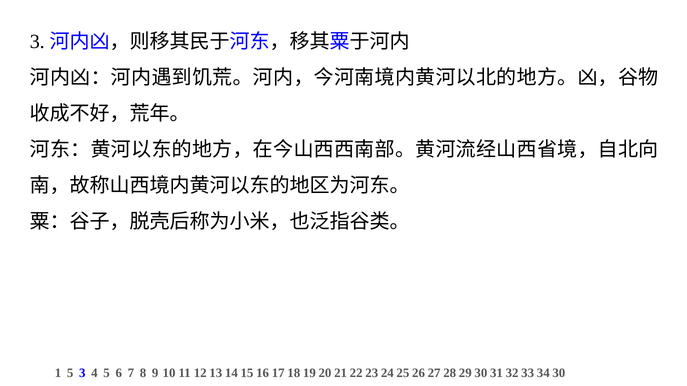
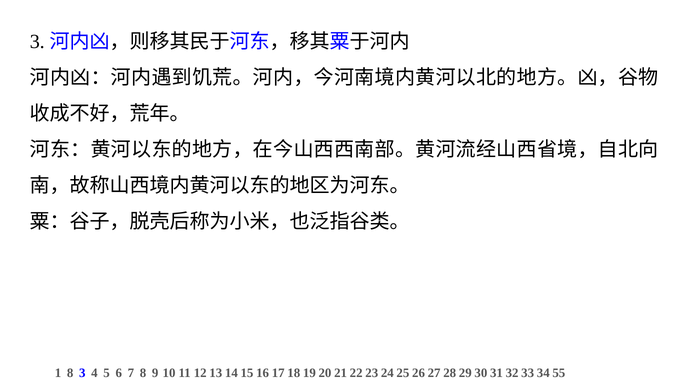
1 5: 5 -> 8 (70, 373)
30: 30 -> 55 (559, 373)
